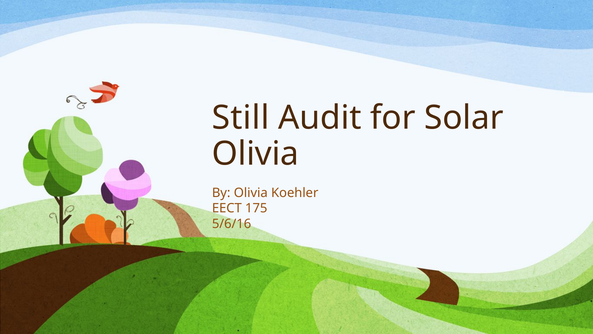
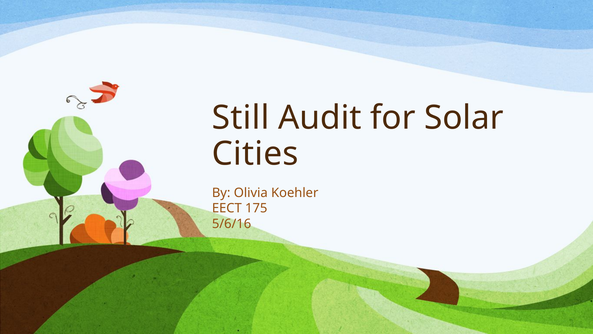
Olivia: Olivia -> Cities (255, 154)
